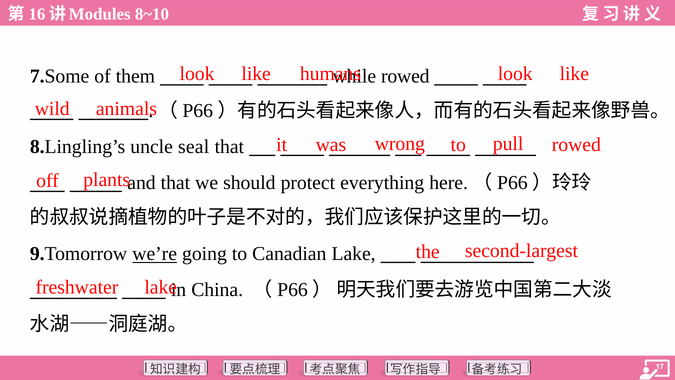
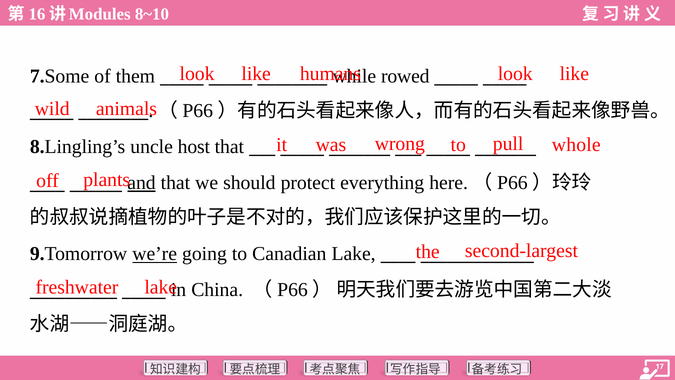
rowed: rowed -> whole (576, 144)
seal: seal -> host (194, 147)
and underline: none -> present (142, 183)
